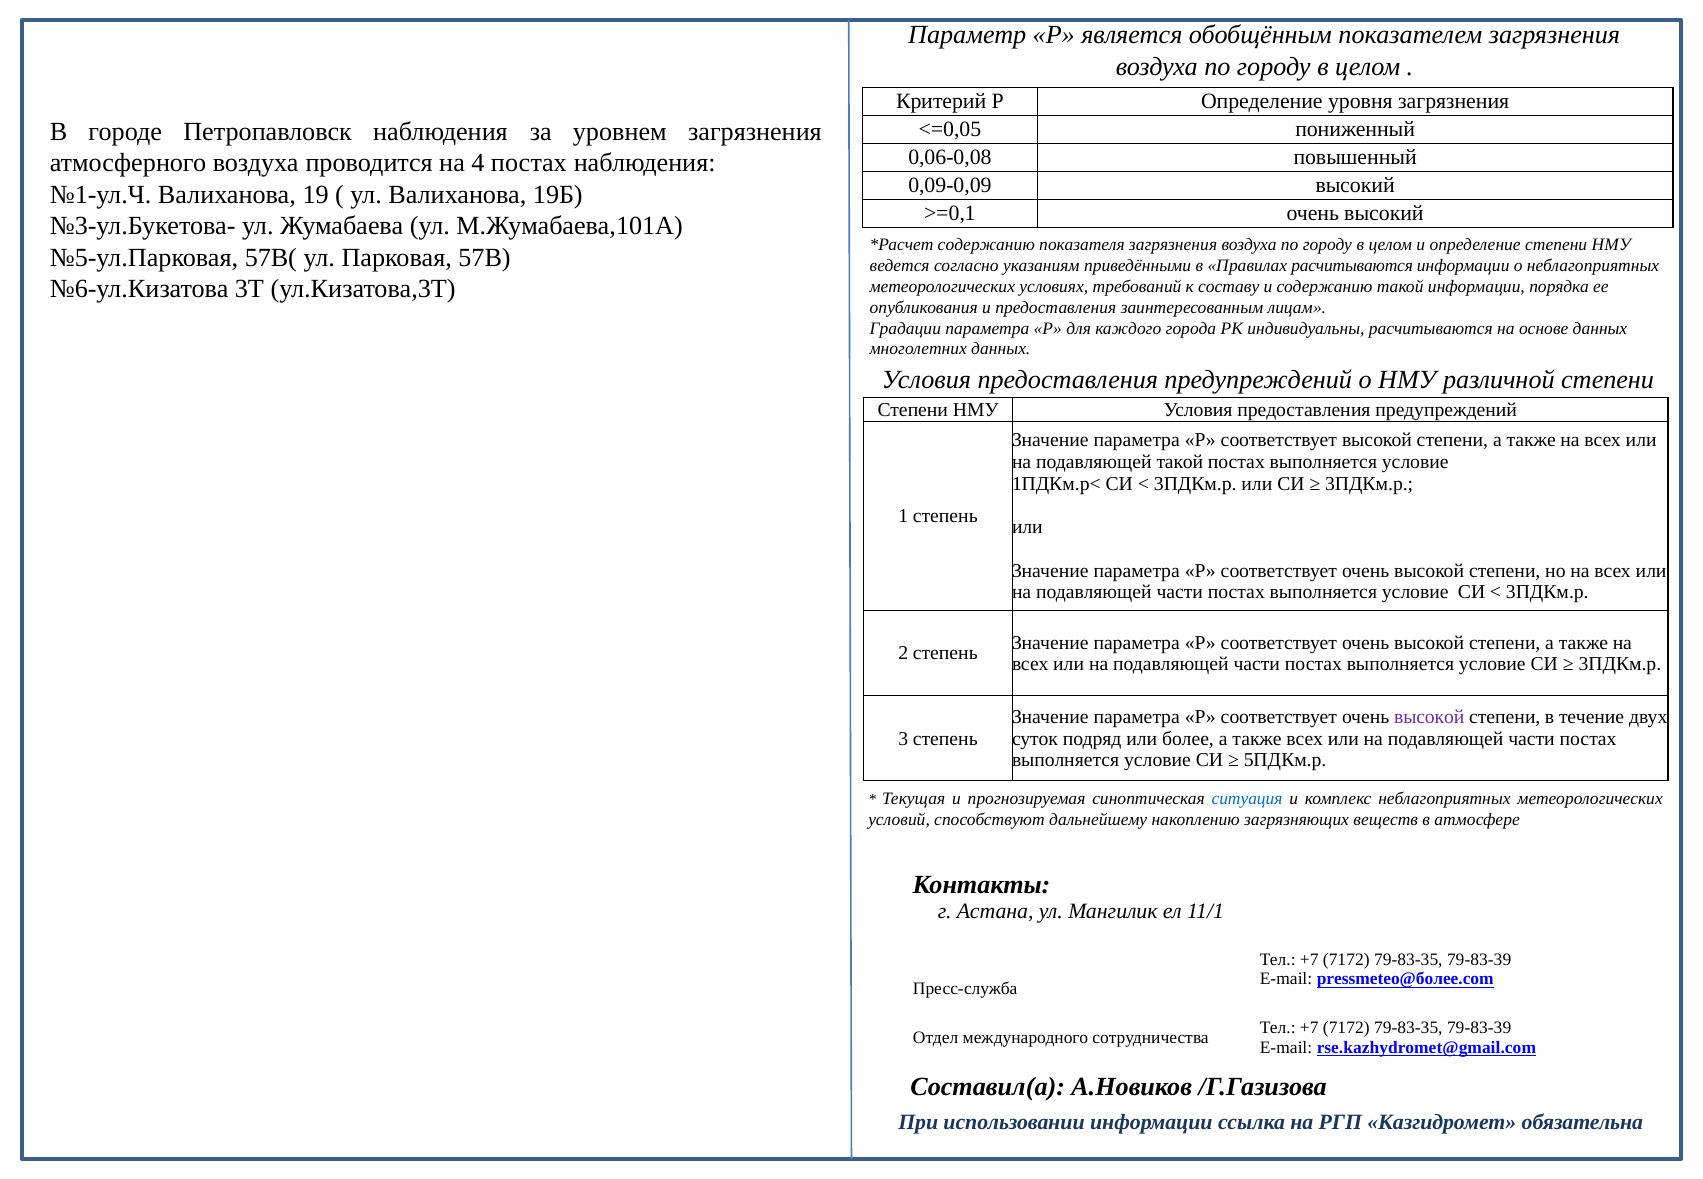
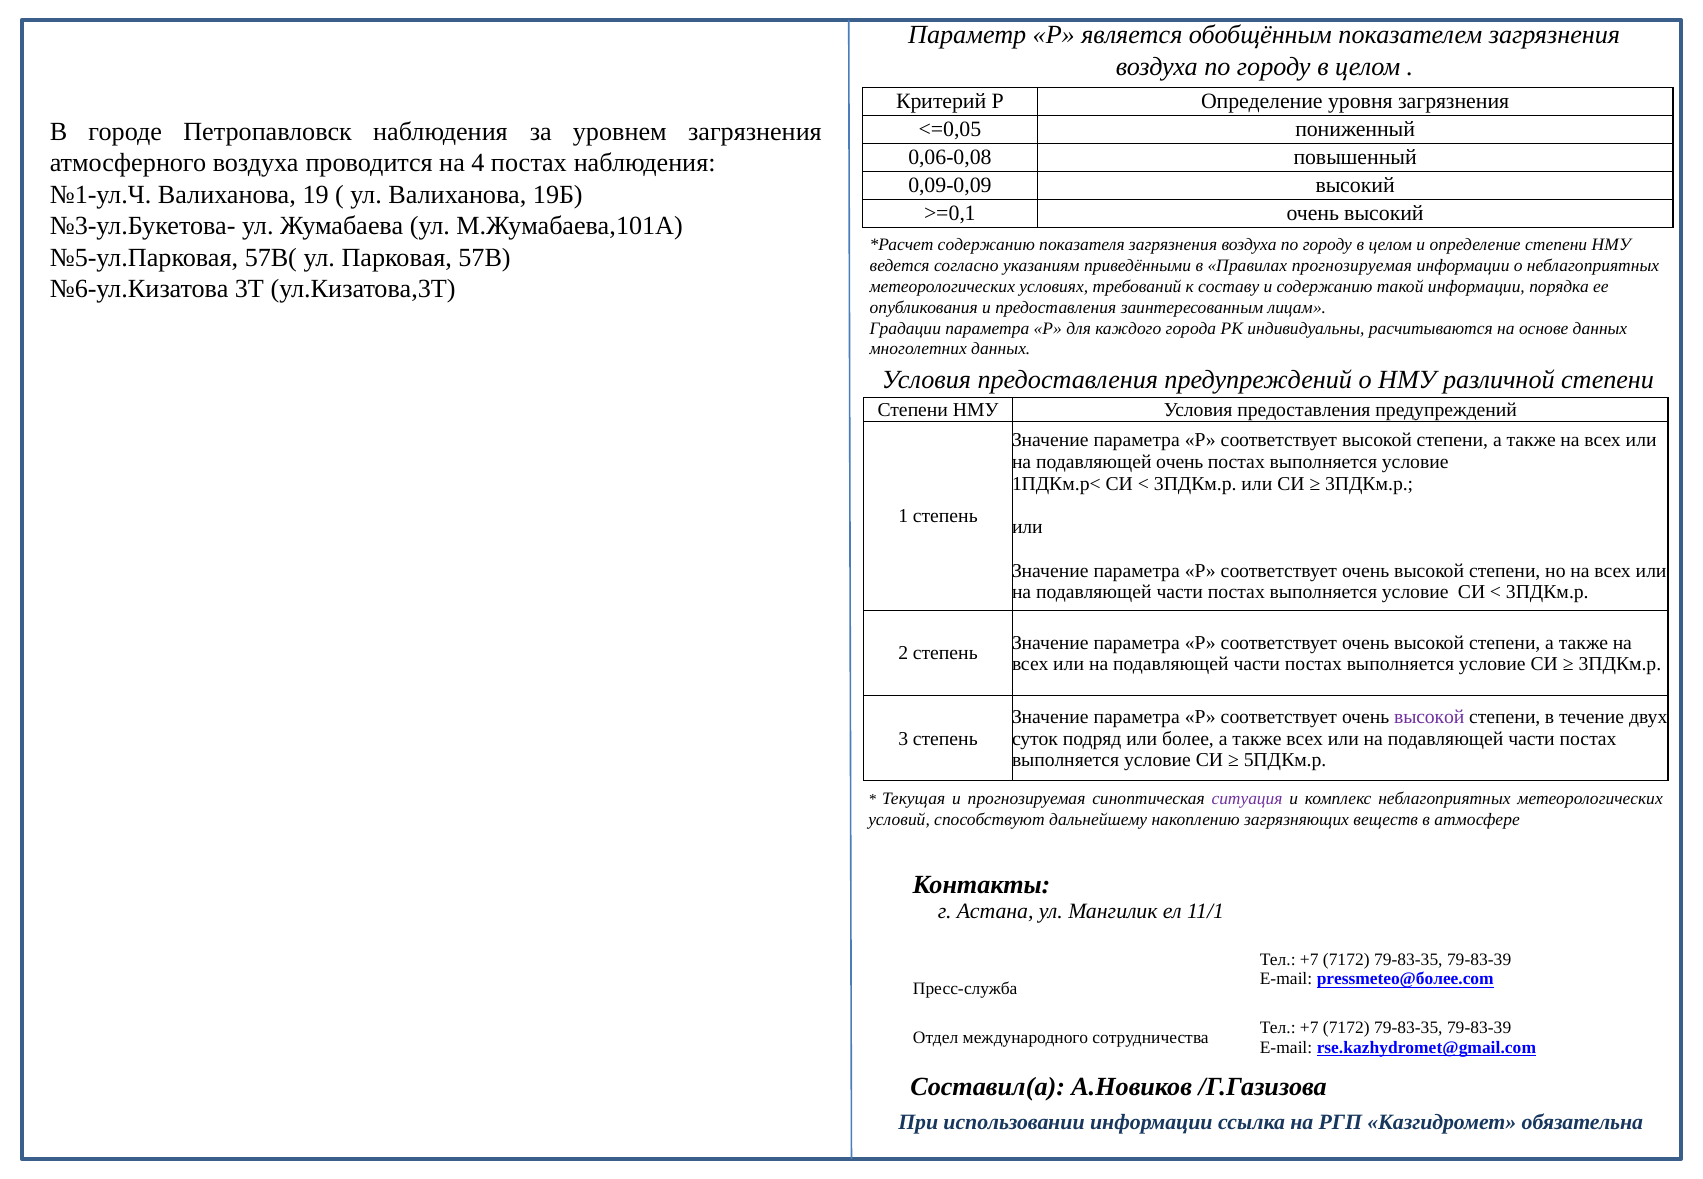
Правилах расчитываются: расчитываются -> прогнозируемая (1352, 266)
подавляющей такой: такой -> очень (1180, 462)
ситуация colour: blue -> purple (1247, 798)
